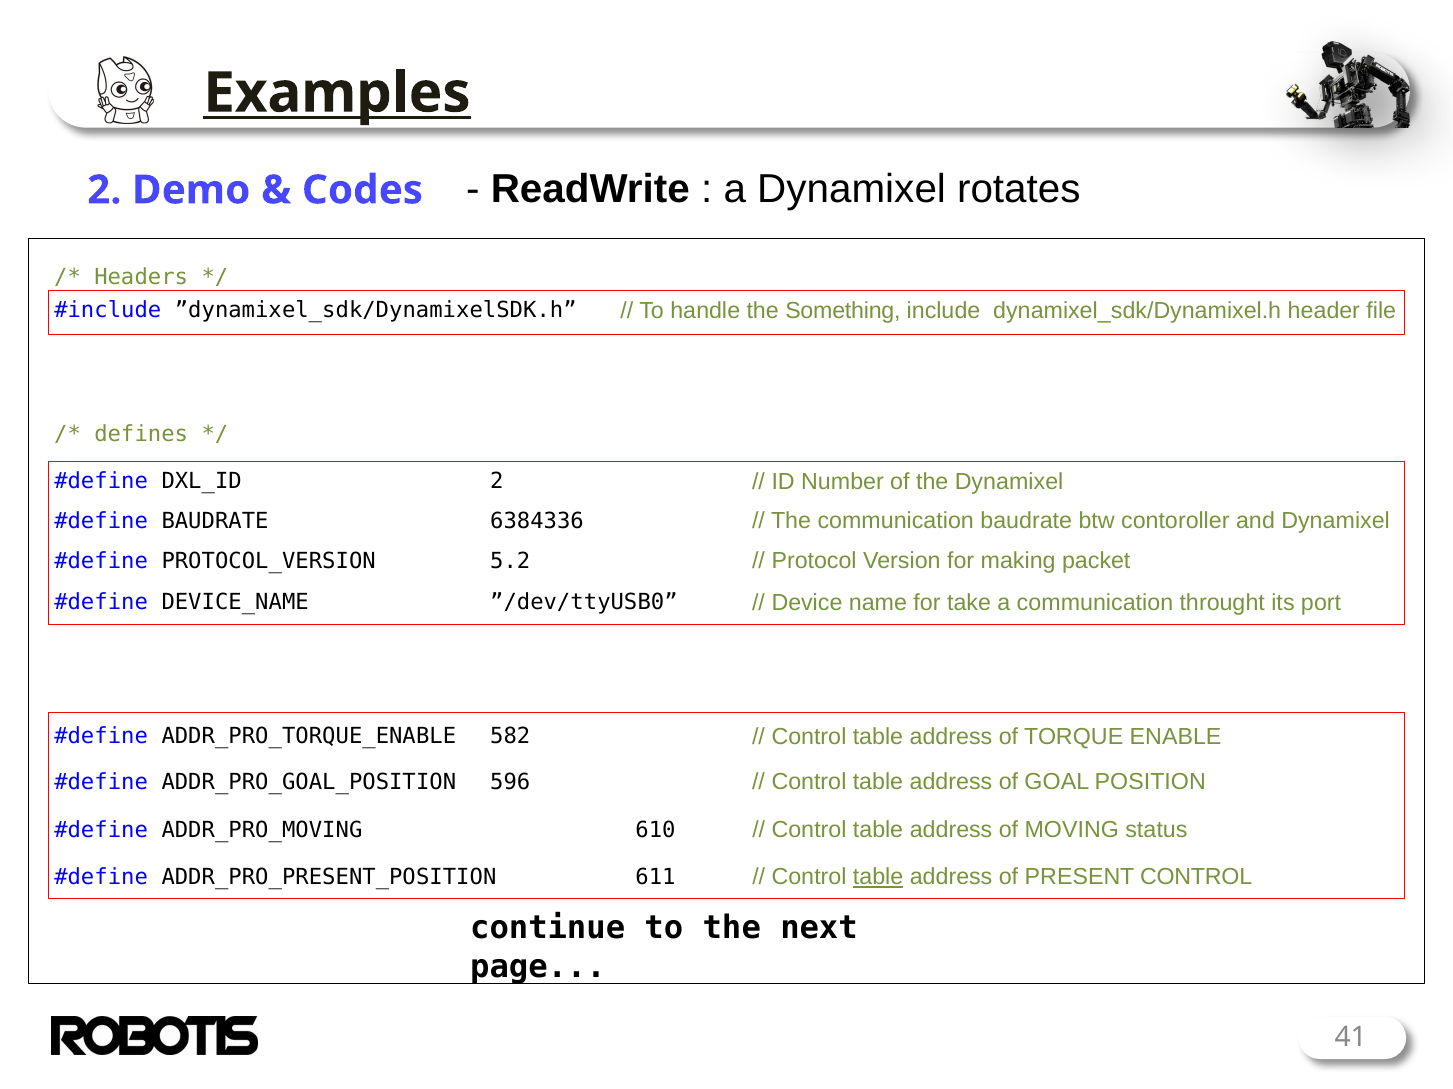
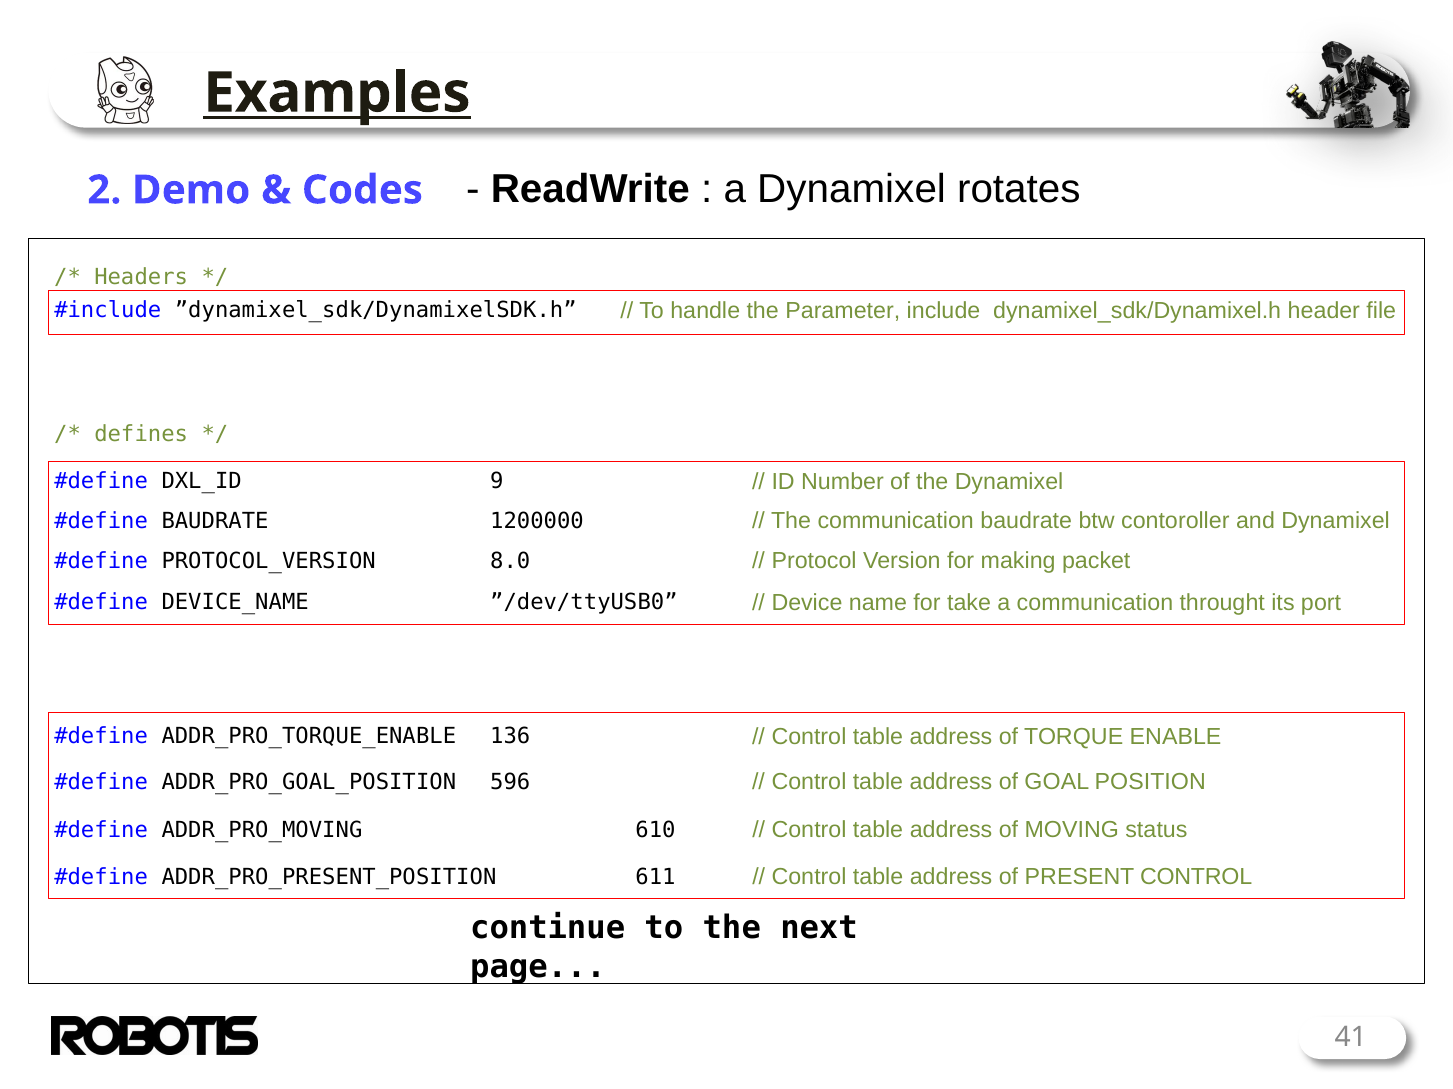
Something: Something -> Parameter (843, 311)
DXL_ID 2: 2 -> 9 (497, 482)
6384336: 6384336 -> 1200000 (537, 521)
5.2: 5.2 -> 8.0 (510, 561)
582: 582 -> 136 (510, 737)
table underline: present -> none (878, 878)
